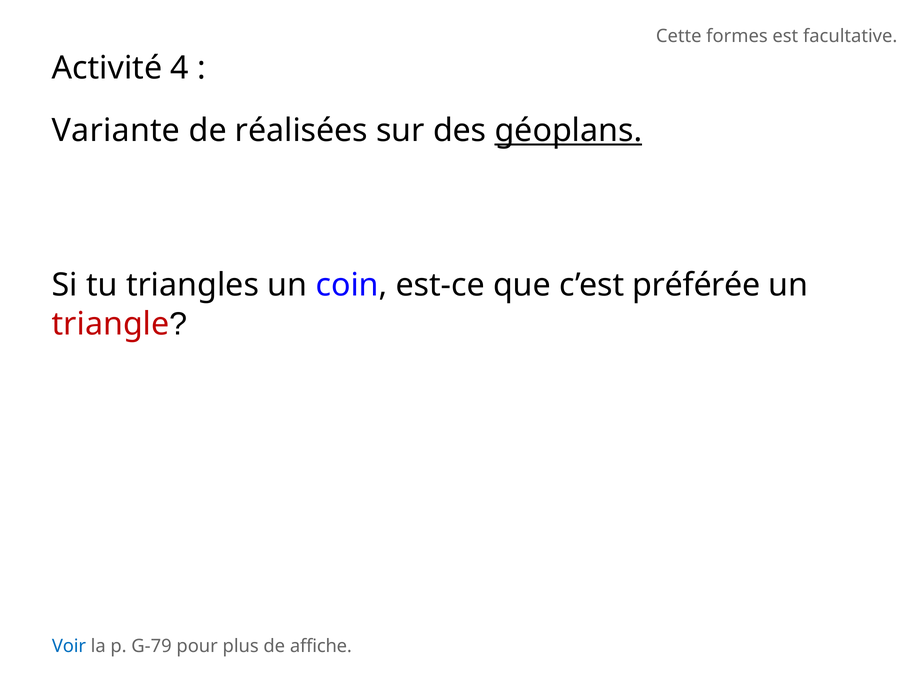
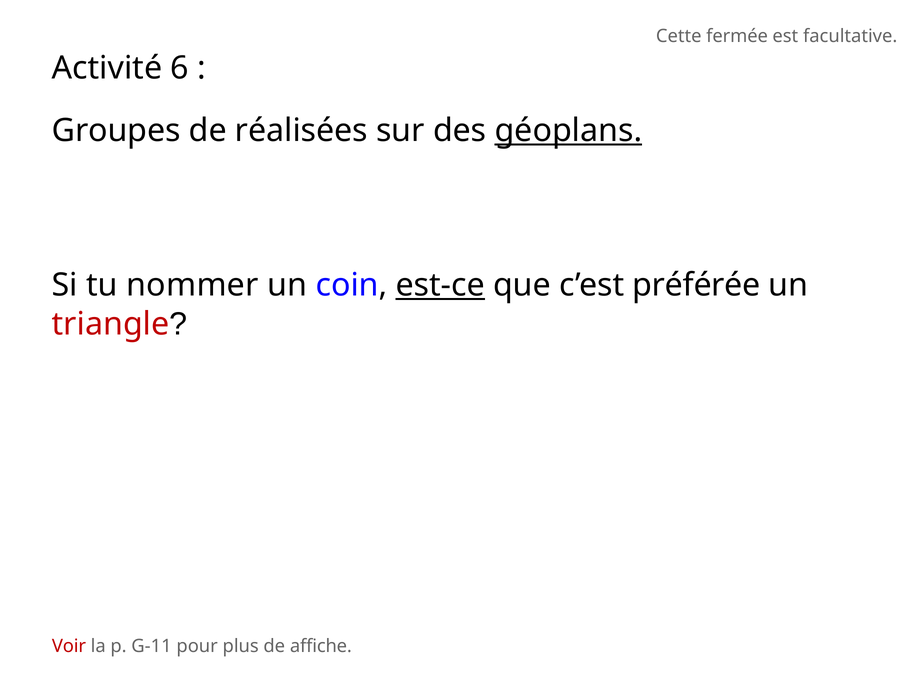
formes: formes -> fermée (737, 36)
4: 4 -> 6 (180, 68)
Variante: Variante -> Groupes (116, 130)
triangles: triangles -> nommer (192, 285)
est-ce underline: none -> present (440, 285)
Voir colour: blue -> red (69, 646)
G-79: G-79 -> G-11 (152, 646)
